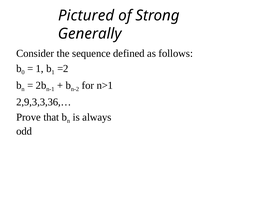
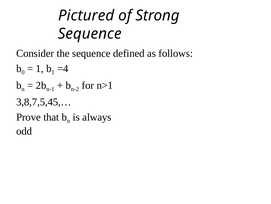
Generally: Generally -> Sequence (90, 34)
=2: =2 -> =4 (63, 68)
2,9,3,3,36,…: 2,9,3,3,36,… -> 3,8,7,5,45,… (44, 102)
